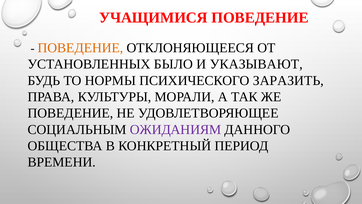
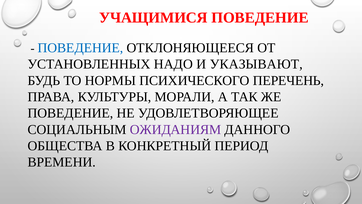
ПОВЕДЕНИЕ colour: orange -> blue (80, 48)
БЫЛО: БЫЛО -> НАДО (173, 64)
ЗАРАЗИТЬ: ЗАРАЗИТЬ -> ПЕРЕЧЕНЬ (288, 80)
